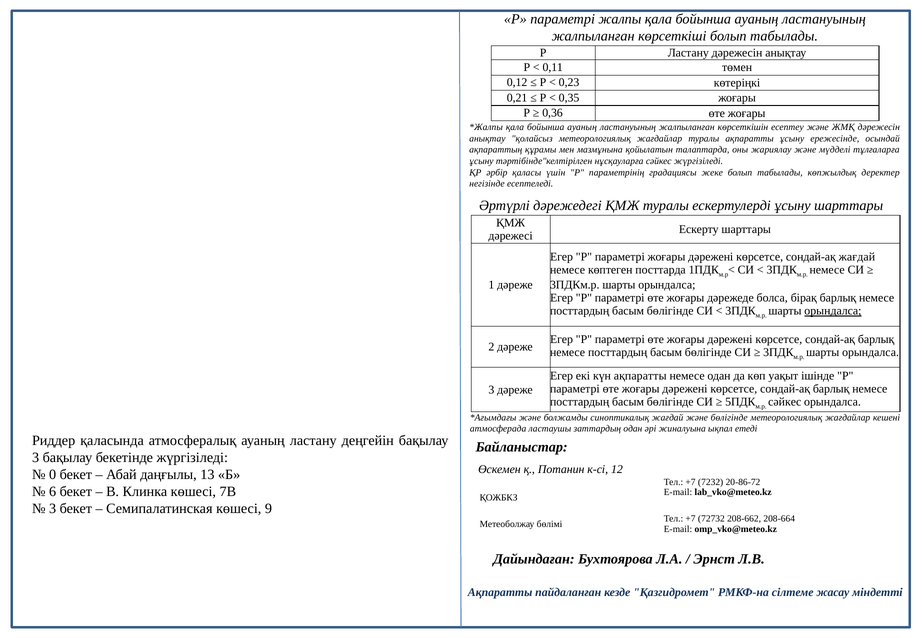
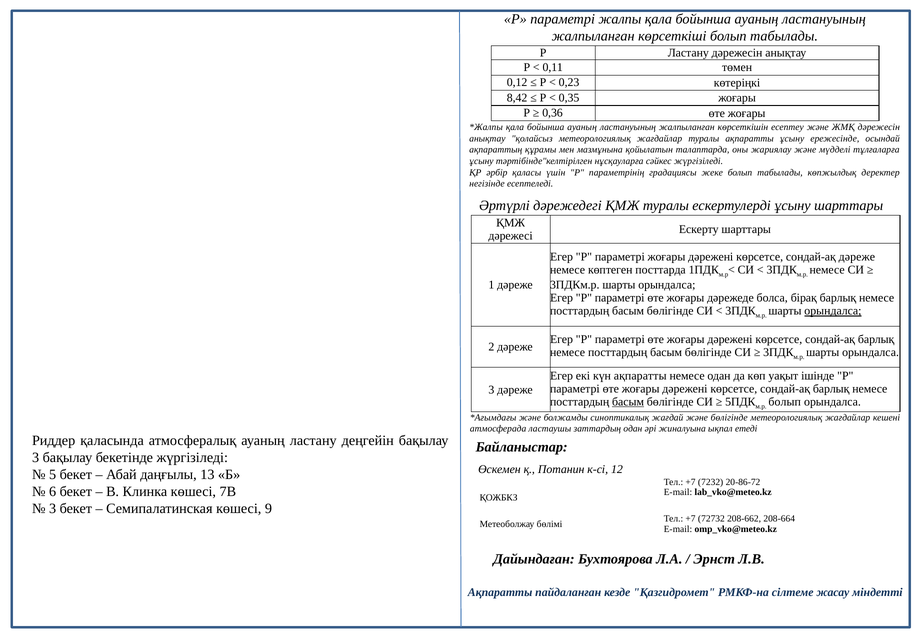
0,21: 0,21 -> 8,42 (517, 98)
сондай-ақ жағдай: жағдай -> дәреже (857, 257)
басым underline: none -> present (628, 402)
сәйкес: сәйкес -> болып (785, 402)
0: 0 -> 5 (53, 475)
